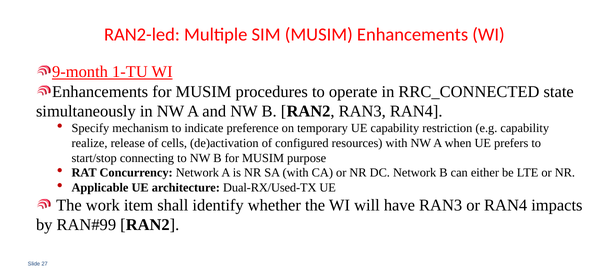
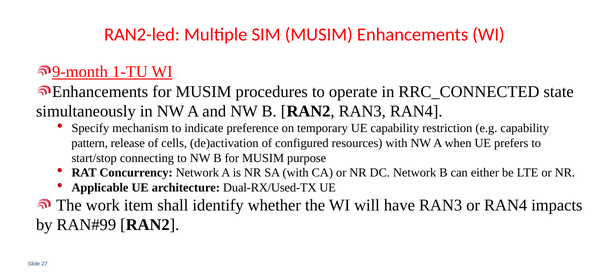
realize: realize -> pattern (90, 143)
